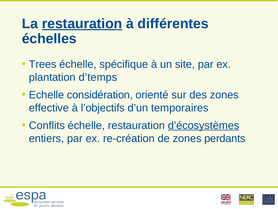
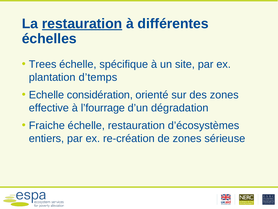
l’objectifs: l’objectifs -> l’fourrage (103, 108)
temporaires: temporaires -> dégradation (180, 108)
Conflits: Conflits -> Fraiche (47, 125)
d’écosystèmes underline: present -> none (204, 125)
perdants: perdants -> sérieuse (225, 138)
